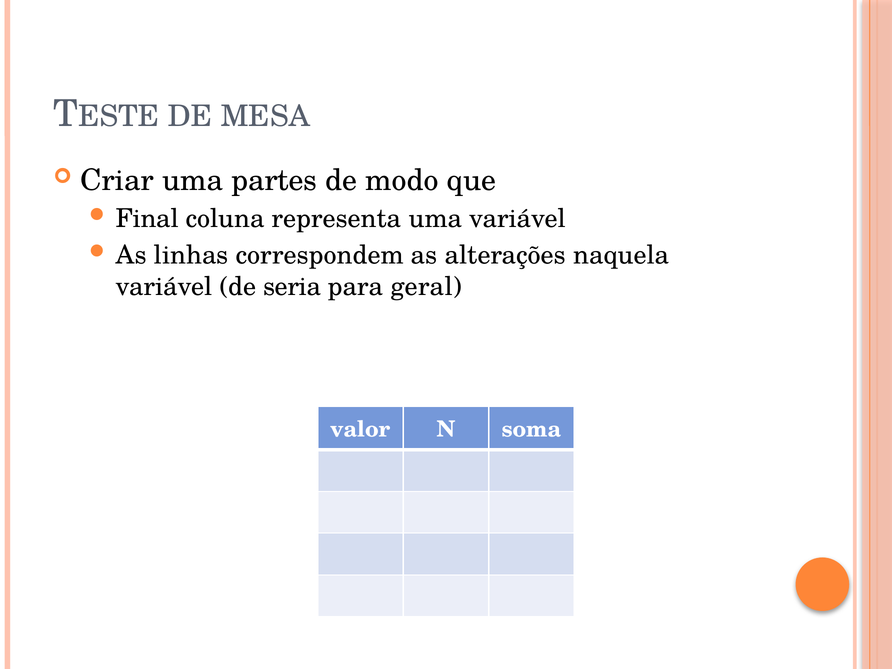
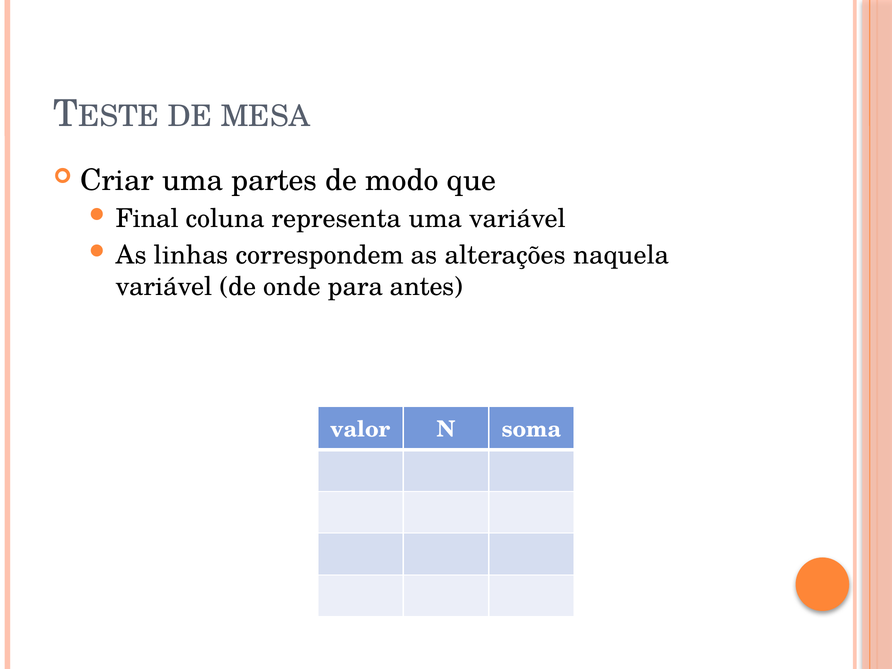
seria: seria -> onde (292, 286)
geral: geral -> antes (426, 286)
